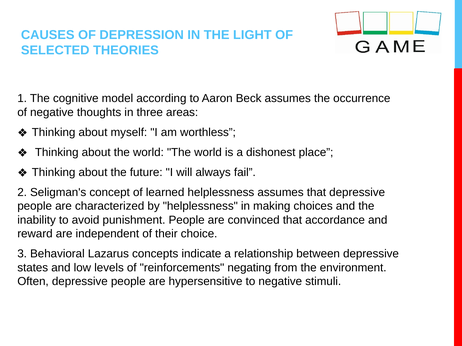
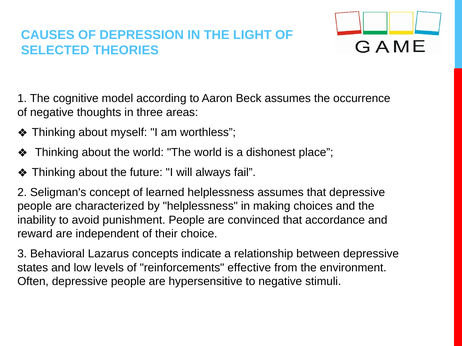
negating: negating -> effective (249, 268)
